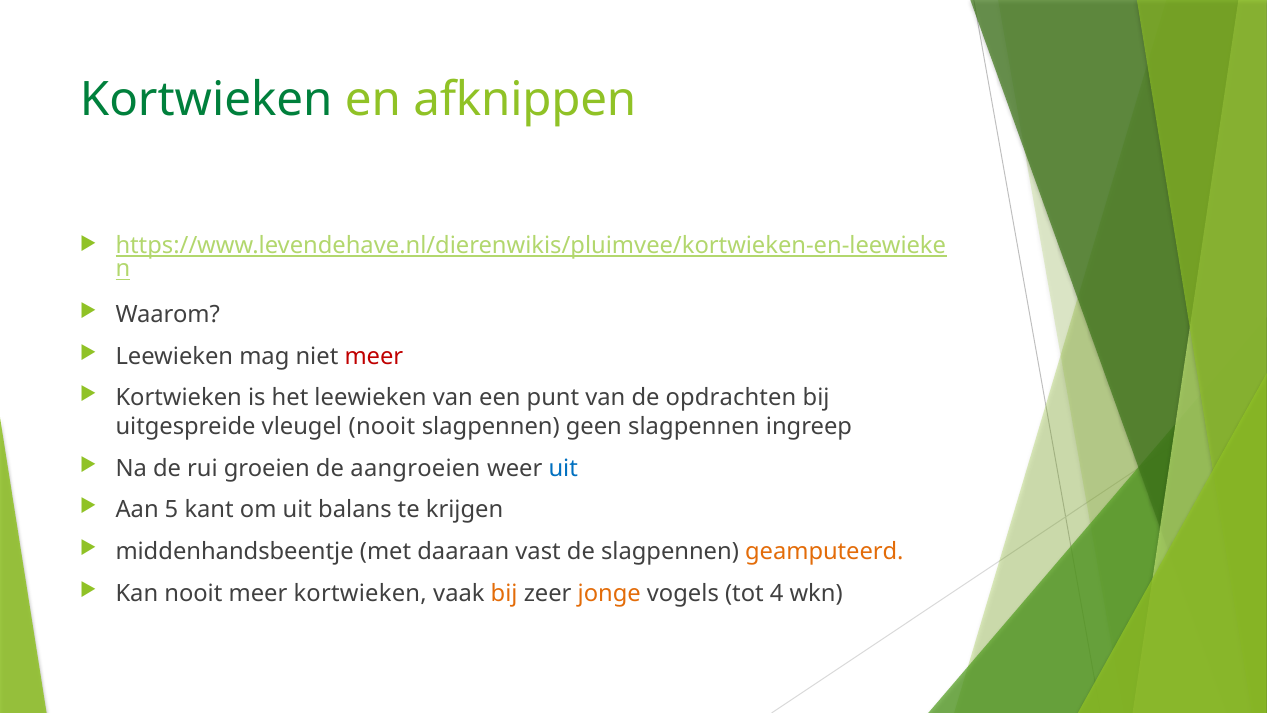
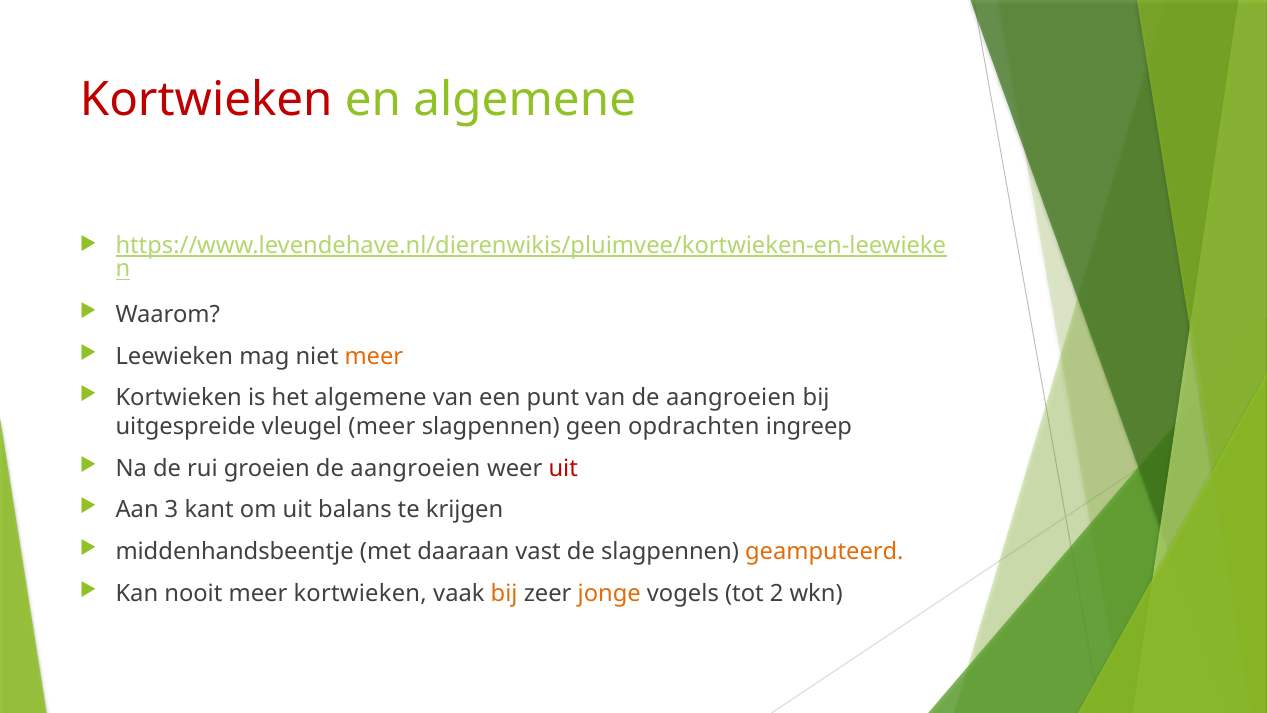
Kortwieken colour: green -> red (206, 100)
en afknippen: afknippen -> algemene (525, 100)
meer colour: red -> orange (374, 356)
het leewieken: leewieken -> algemene (371, 398)
van de opdrachten: opdrachten -> aangroeien (731, 398)
vleugel nooit: nooit -> meer (382, 426)
geen slagpennen: slagpennen -> opdrachten (694, 426)
uit colour: blue -> red (563, 468)
5: 5 -> 3 (172, 510)
4: 4 -> 2 (777, 593)
